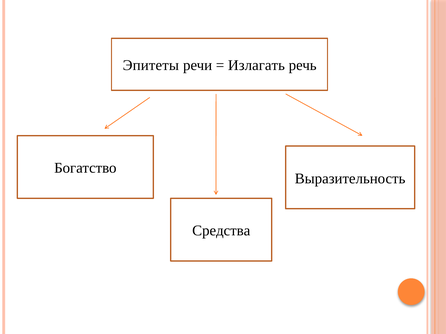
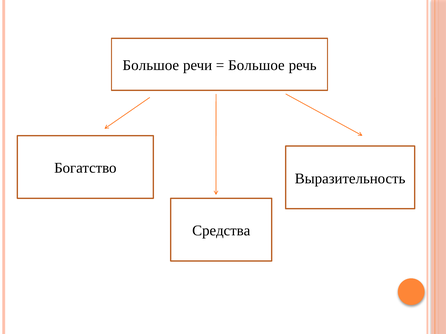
Эпитеты: Эпитеты -> Большое (151, 66)
Излагать: Излагать -> Большое (256, 66)
